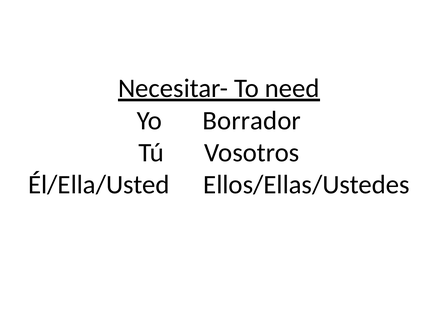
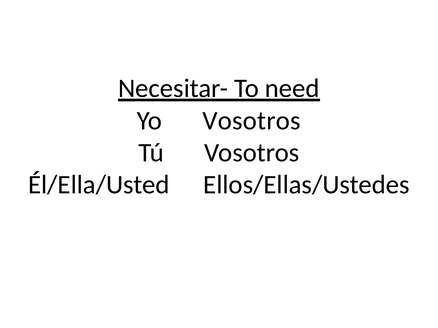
Yo Borrador: Borrador -> Vosotros (252, 121)
